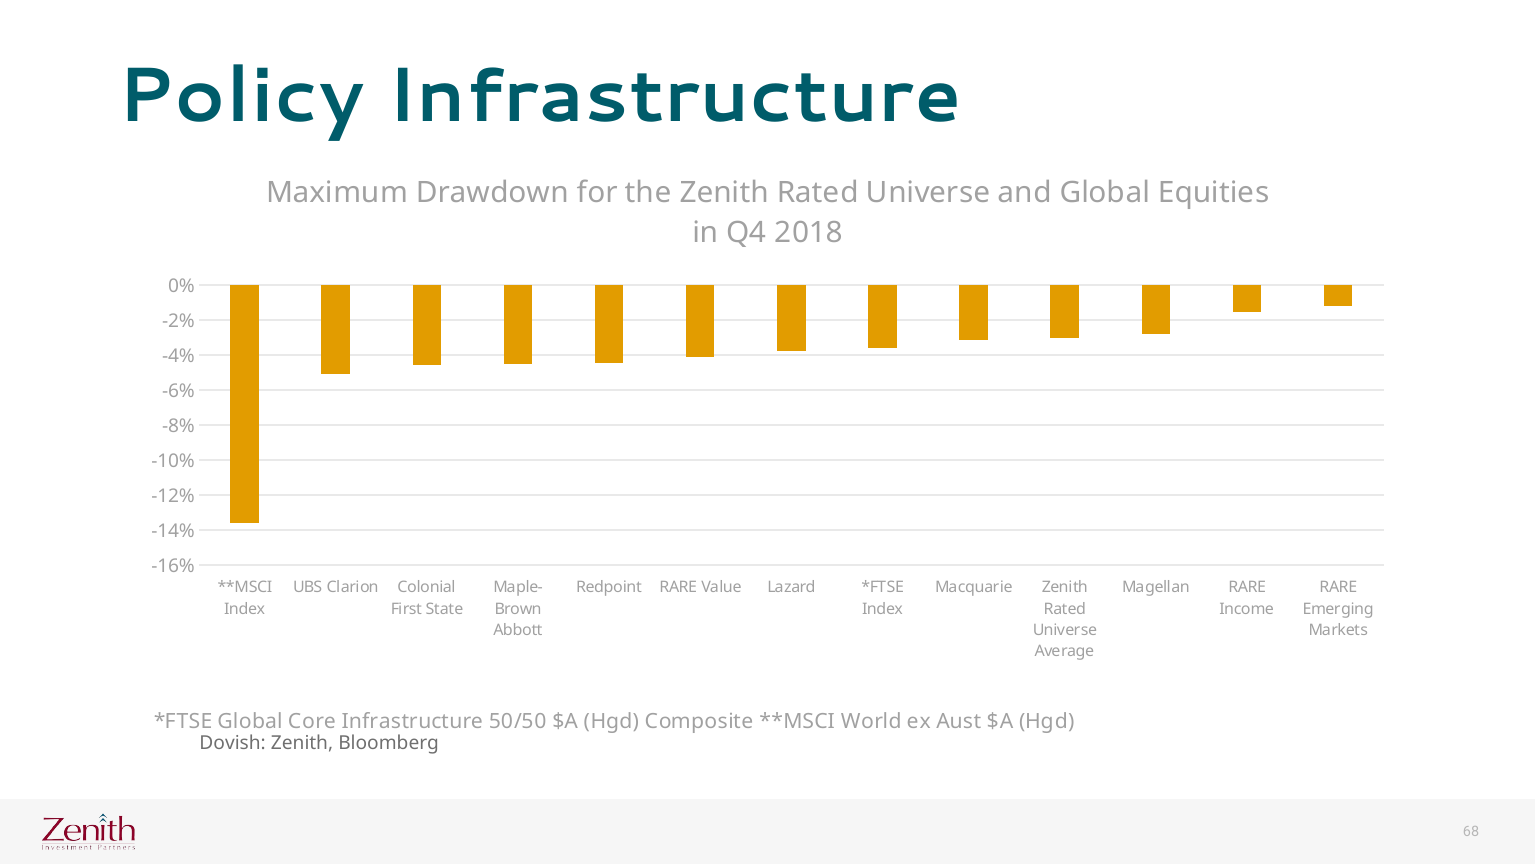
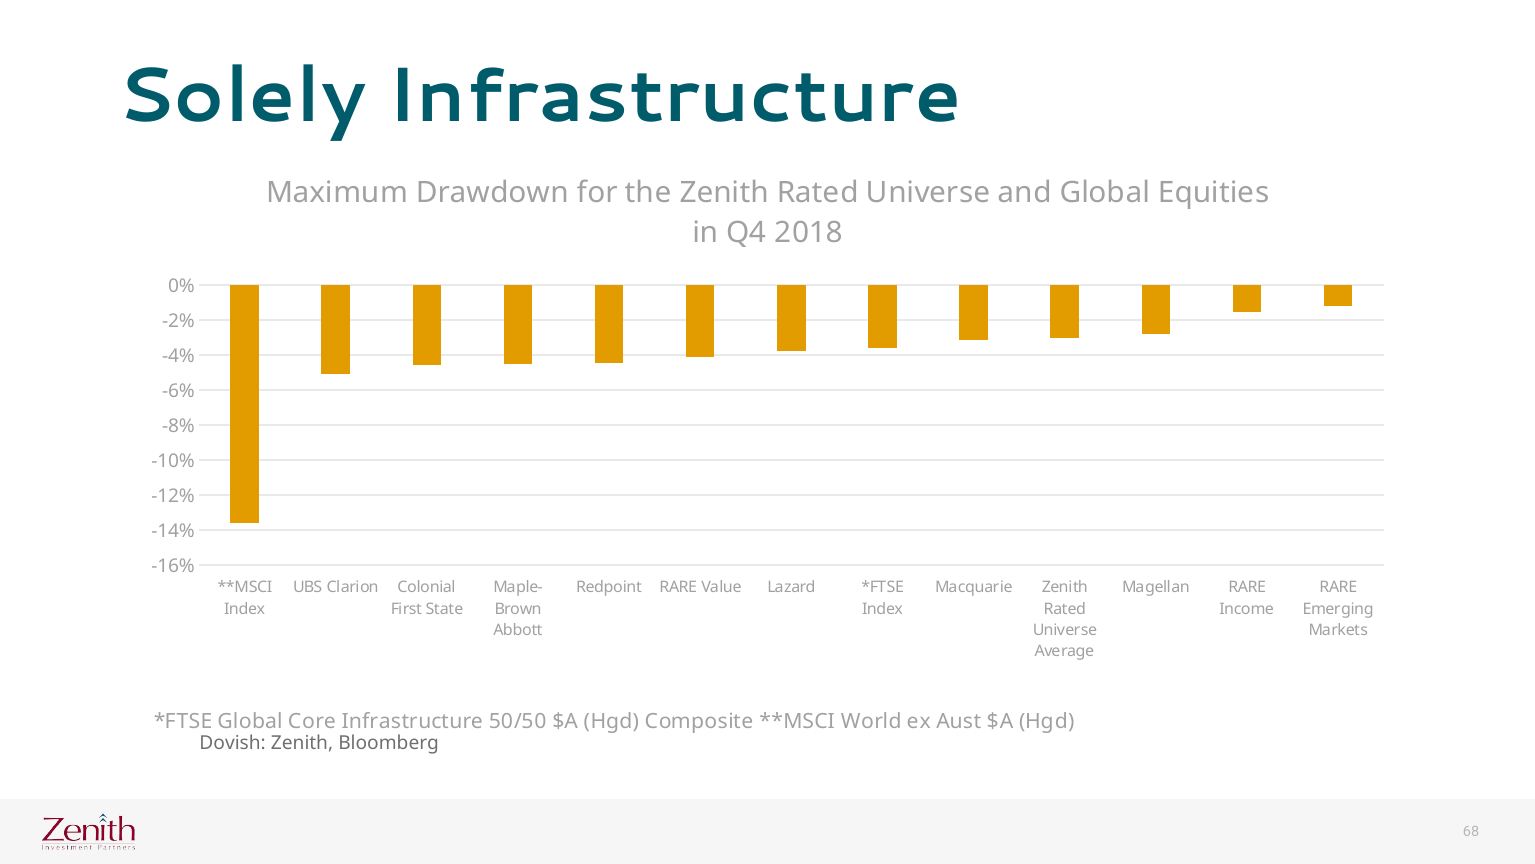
Policy: Policy -> Solely (241, 96)
